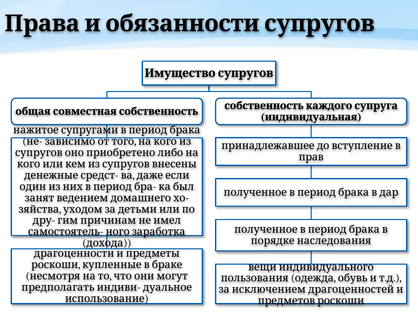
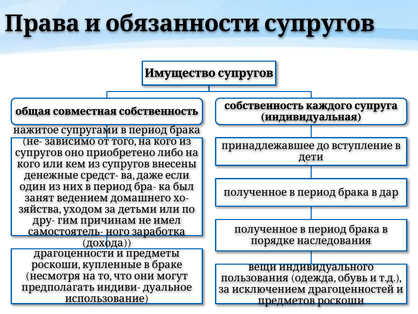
прав: прав -> дети (311, 157)
